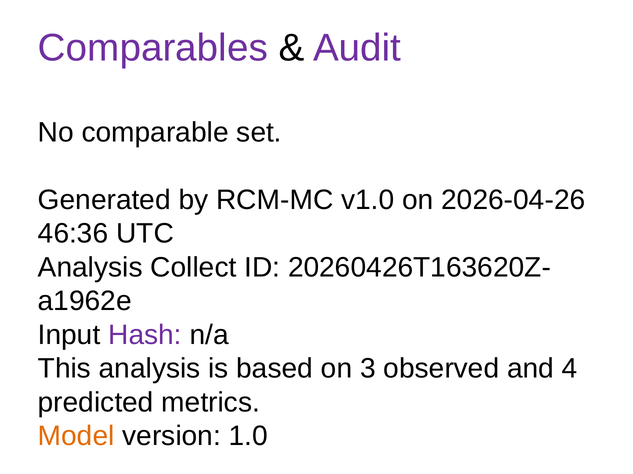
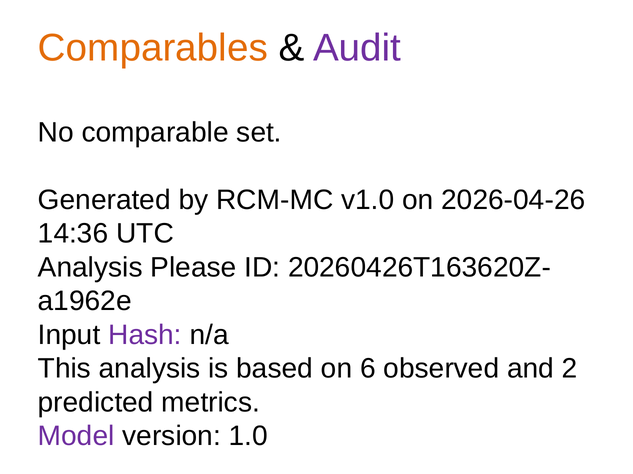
Comparables colour: purple -> orange (153, 48)
46:36: 46:36 -> 14:36 (73, 234)
Collect: Collect -> Please (193, 268)
3: 3 -> 6 (368, 369)
4: 4 -> 2 (570, 369)
Model colour: orange -> purple (76, 437)
